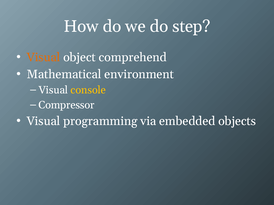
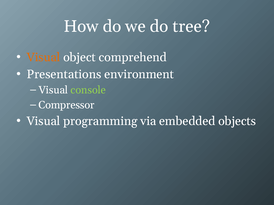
step: step -> tree (191, 27)
Mathematical: Mathematical -> Presentations (64, 75)
console colour: yellow -> light green (88, 90)
